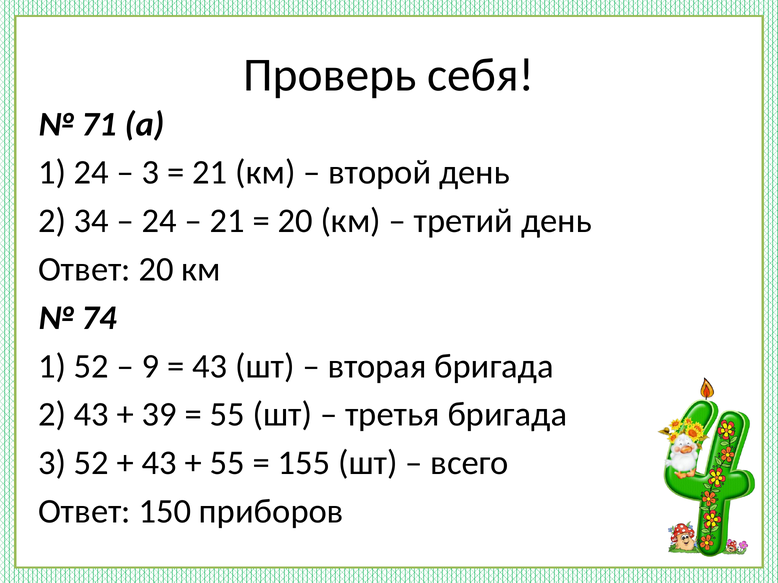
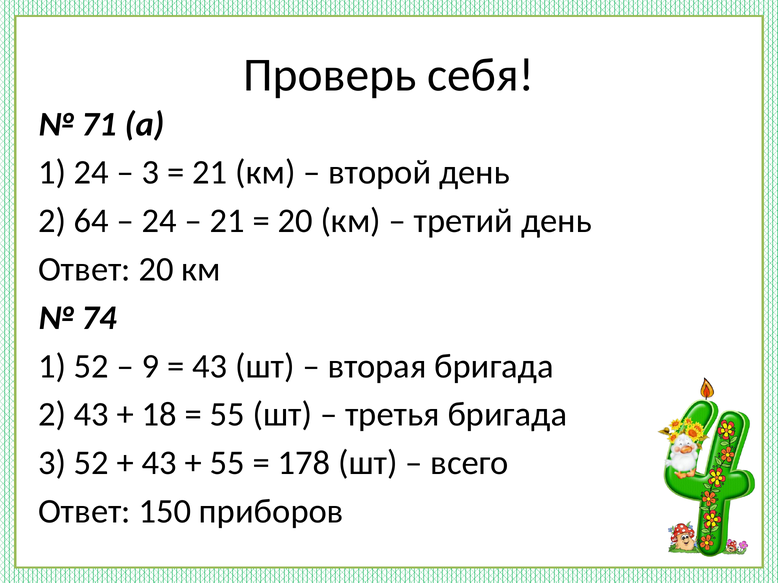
34: 34 -> 64 (91, 221)
39: 39 -> 18 (159, 415)
155: 155 -> 178 (304, 463)
